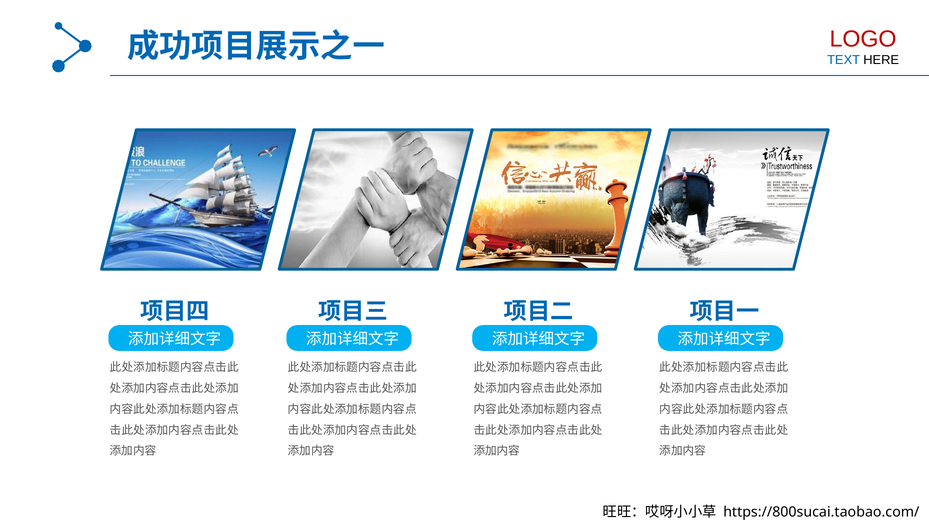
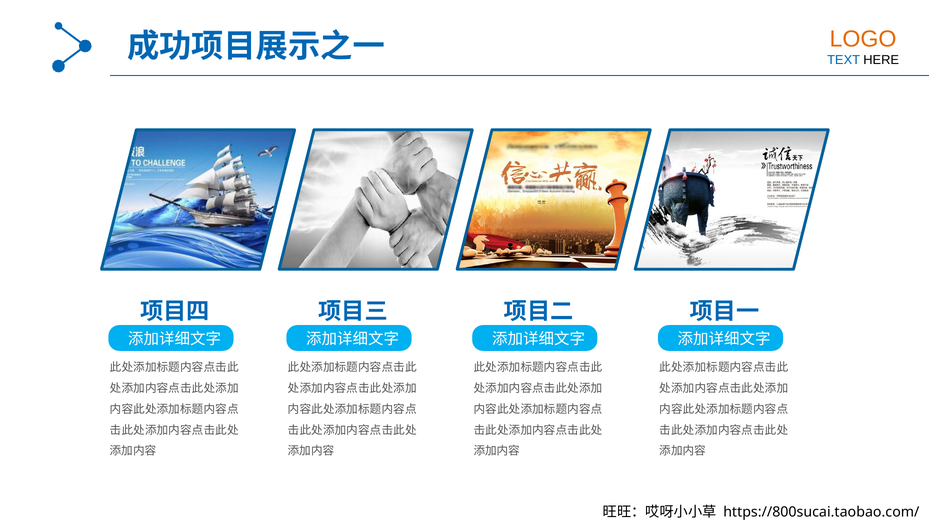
LOGO colour: red -> orange (863, 39)
